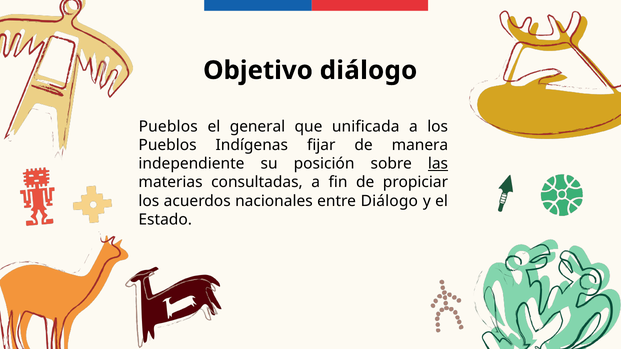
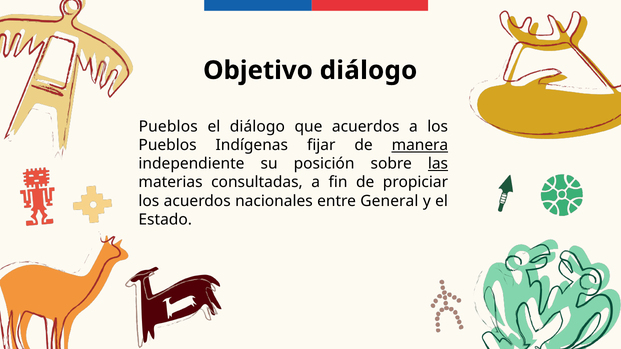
el general: general -> diálogo (257, 127)
que unificada: unificada -> acuerdos (366, 127)
manera underline: none -> present (420, 145)
entre Diálogo: Diálogo -> General (389, 201)
